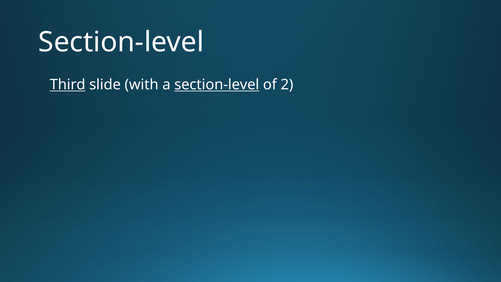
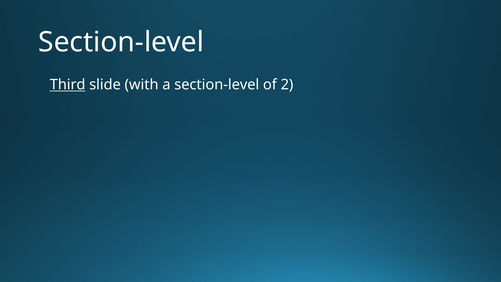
section-level underline: present -> none (217, 85)
